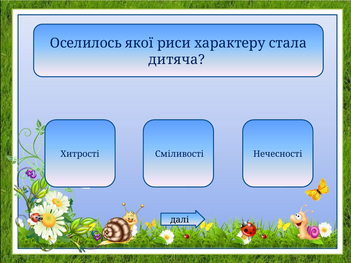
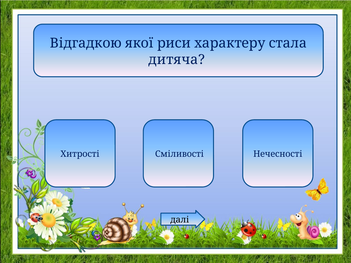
Оселилось: Оселилось -> Відгадкою (86, 43)
